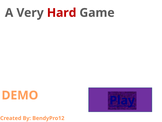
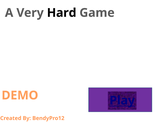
Hard colour: red -> black (62, 13)
